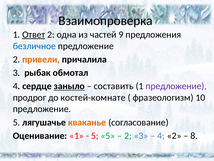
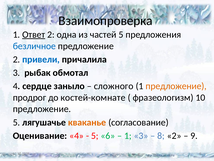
частей 9: 9 -> 5 (121, 34)
привели colour: orange -> blue (41, 59)
заныло underline: present -> none (69, 86)
составить: составить -> сложного (114, 86)
предложение colour: purple -> orange (176, 86)
Оценивание 1: 1 -> 4 (77, 135)
5 5: 5 -> 6 (108, 135)
2: 2 -> 1 (128, 135)
4: 4 -> 8 (161, 135)
8: 8 -> 9 (194, 135)
